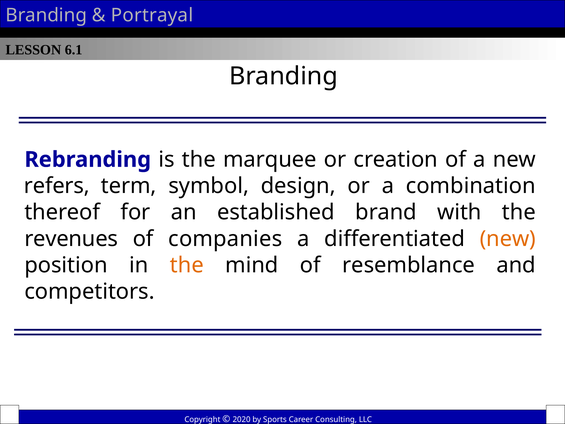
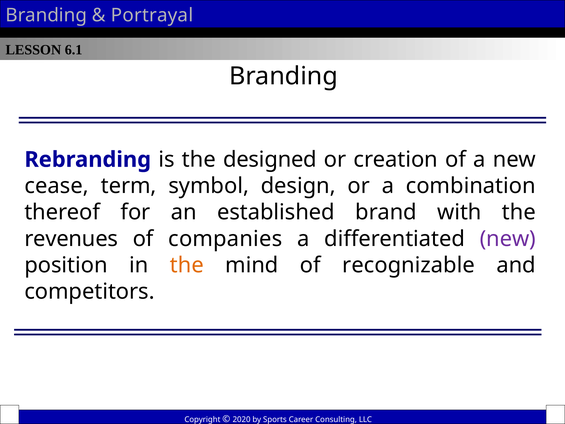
marquee: marquee -> designed (270, 160)
refers: refers -> cease (57, 186)
new colour: orange -> purple (508, 239)
resemblance: resemblance -> recognizable (409, 265)
